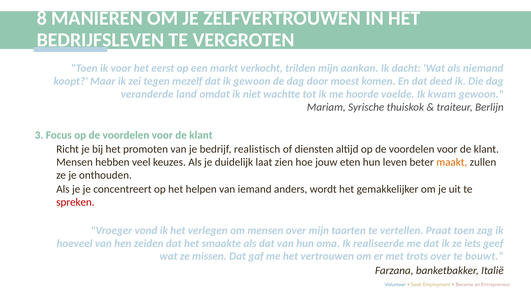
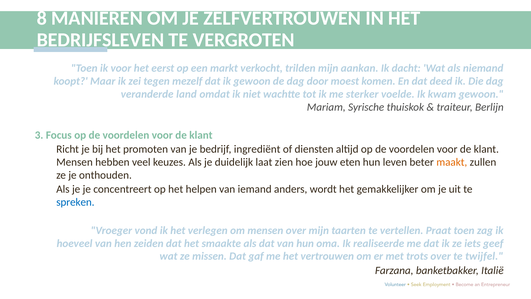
hoorde: hoorde -> sterker (362, 94)
realistisch: realistisch -> ingrediënt (257, 149)
spreken colour: red -> blue (75, 202)
bouwt: bouwt -> twijfel (484, 256)
